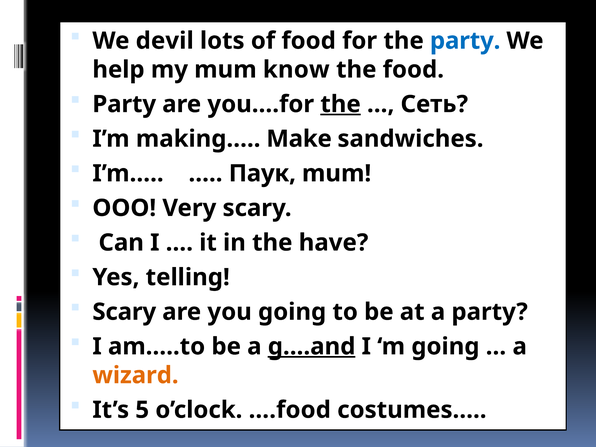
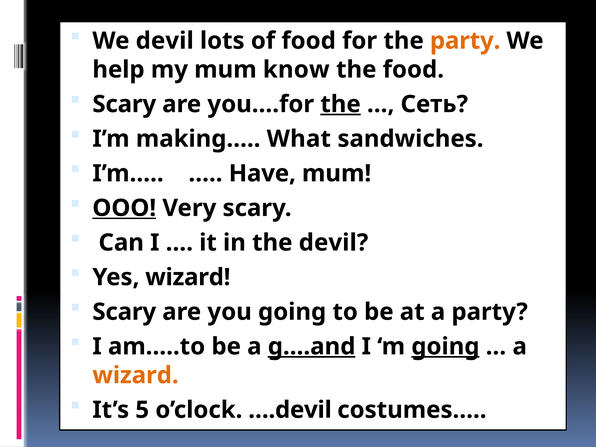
party colour: blue -> orange (465, 41)
Party: Party -> Scary (124, 104)
Make: Make -> What (299, 139)
Паук: Паук -> Have (262, 173)
OOO underline: none -> present (124, 208)
the have: have -> devil (333, 243)
Yes telling: telling -> wizard (188, 277)
going underline: none -> present (445, 346)
….food: ….food -> ….devil (290, 410)
